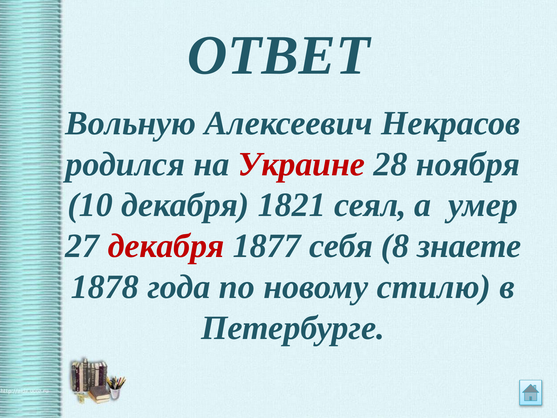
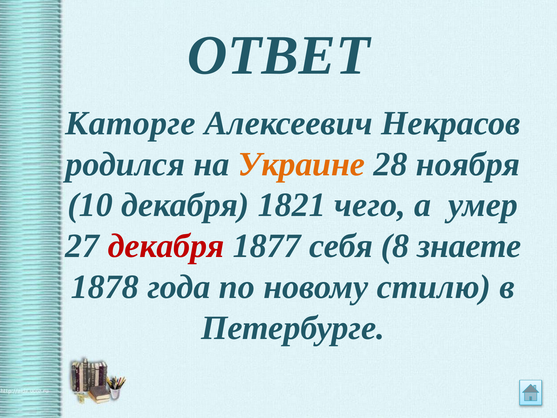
Вольную: Вольную -> Каторге (130, 123)
Украине colour: red -> orange (301, 164)
сеял: сеял -> чего (370, 205)
